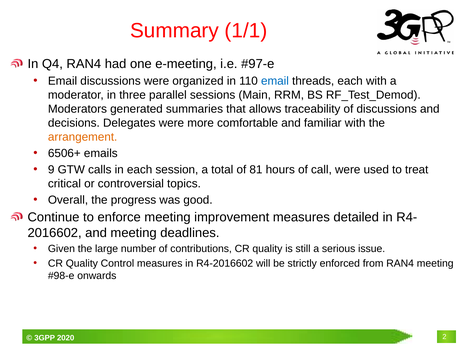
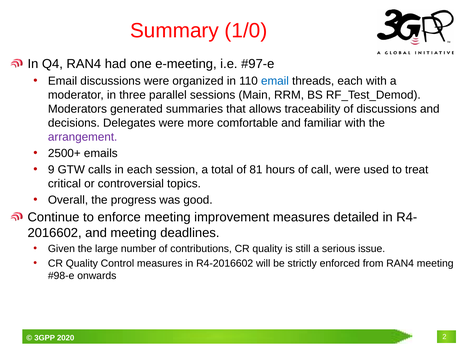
1/1: 1/1 -> 1/0 (246, 31)
arrangement colour: orange -> purple (83, 137)
6506+: 6506+ -> 2500+ (64, 153)
